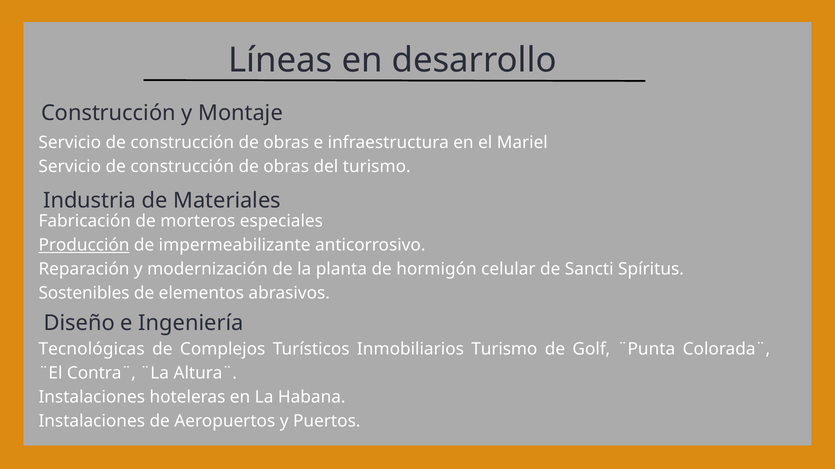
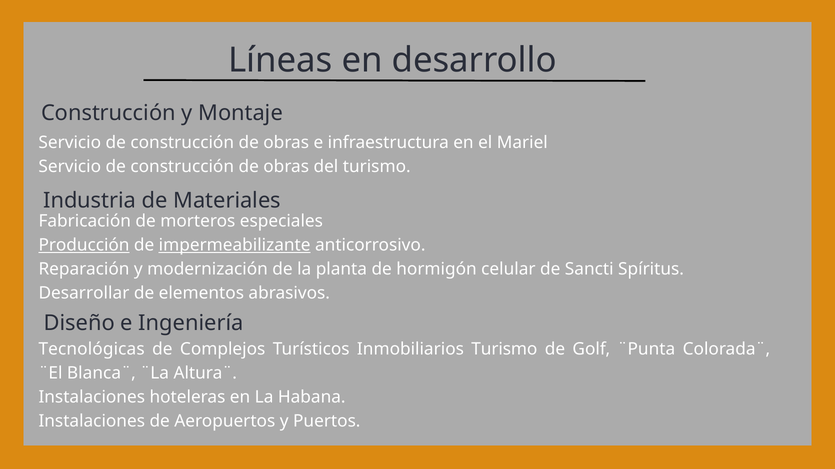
impermeabilizante underline: none -> present (235, 245)
Sostenibles: Sostenibles -> Desarrollar (84, 294)
Contra¨: Contra¨ -> Blanca¨ (101, 374)
